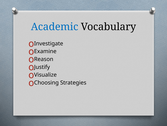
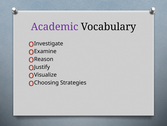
Academic colour: blue -> purple (55, 27)
